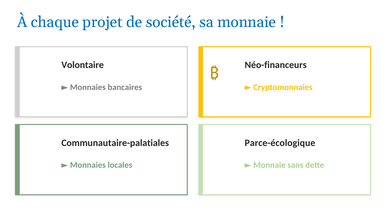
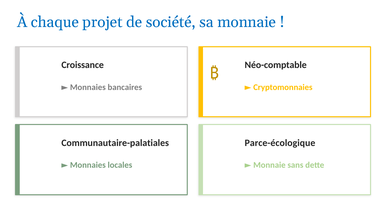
Volontaire: Volontaire -> Croissance (83, 65)
Néo-financeurs: Néo-financeurs -> Néo-comptable (276, 65)
